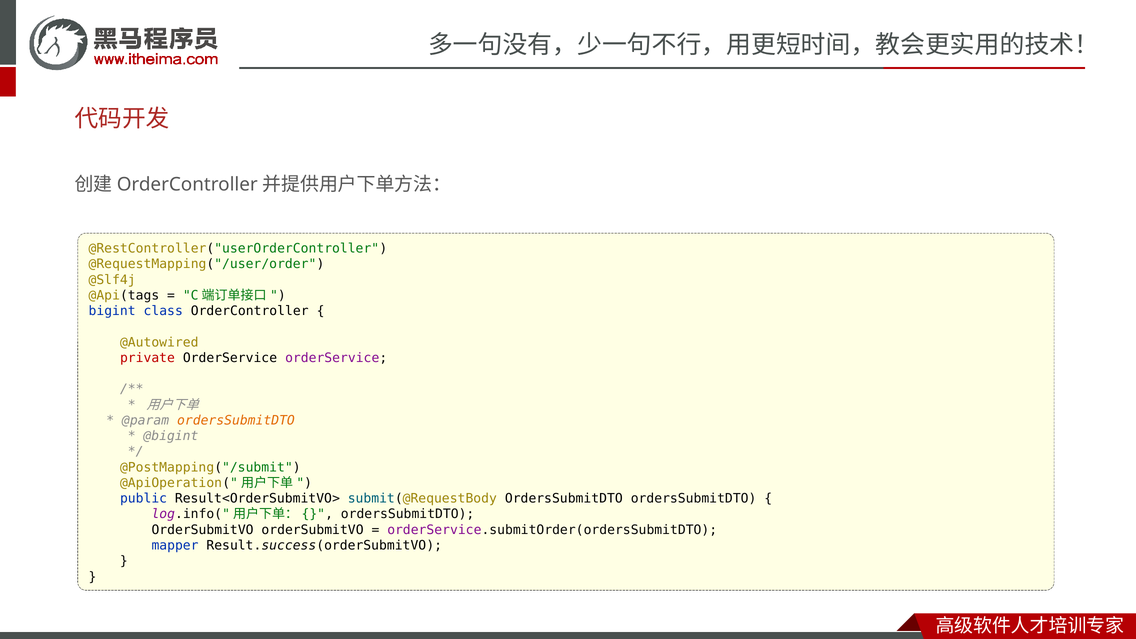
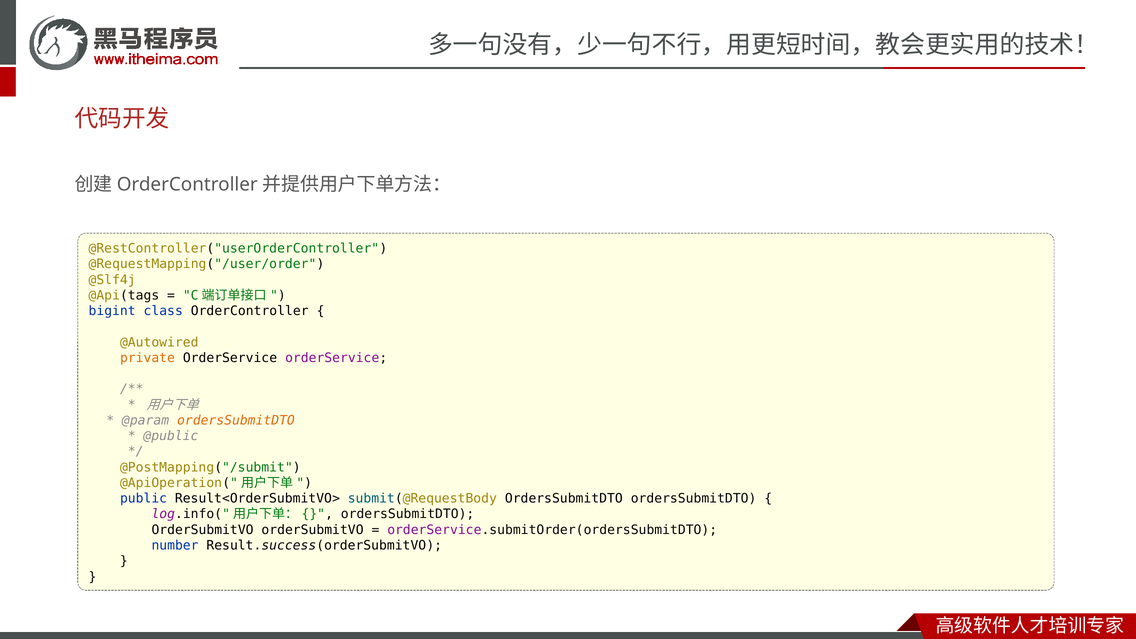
private colour: red -> orange (147, 358)
@bigint: @bigint -> @public (171, 436)
mapper: mapper -> number (175, 545)
